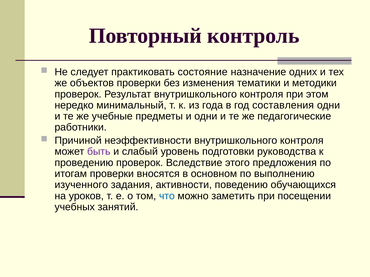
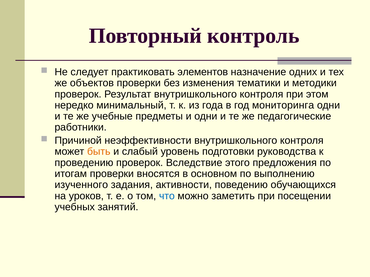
состояние: состояние -> элементов (203, 72)
составления: составления -> мониторинга (283, 105)
быть colour: purple -> orange (99, 152)
